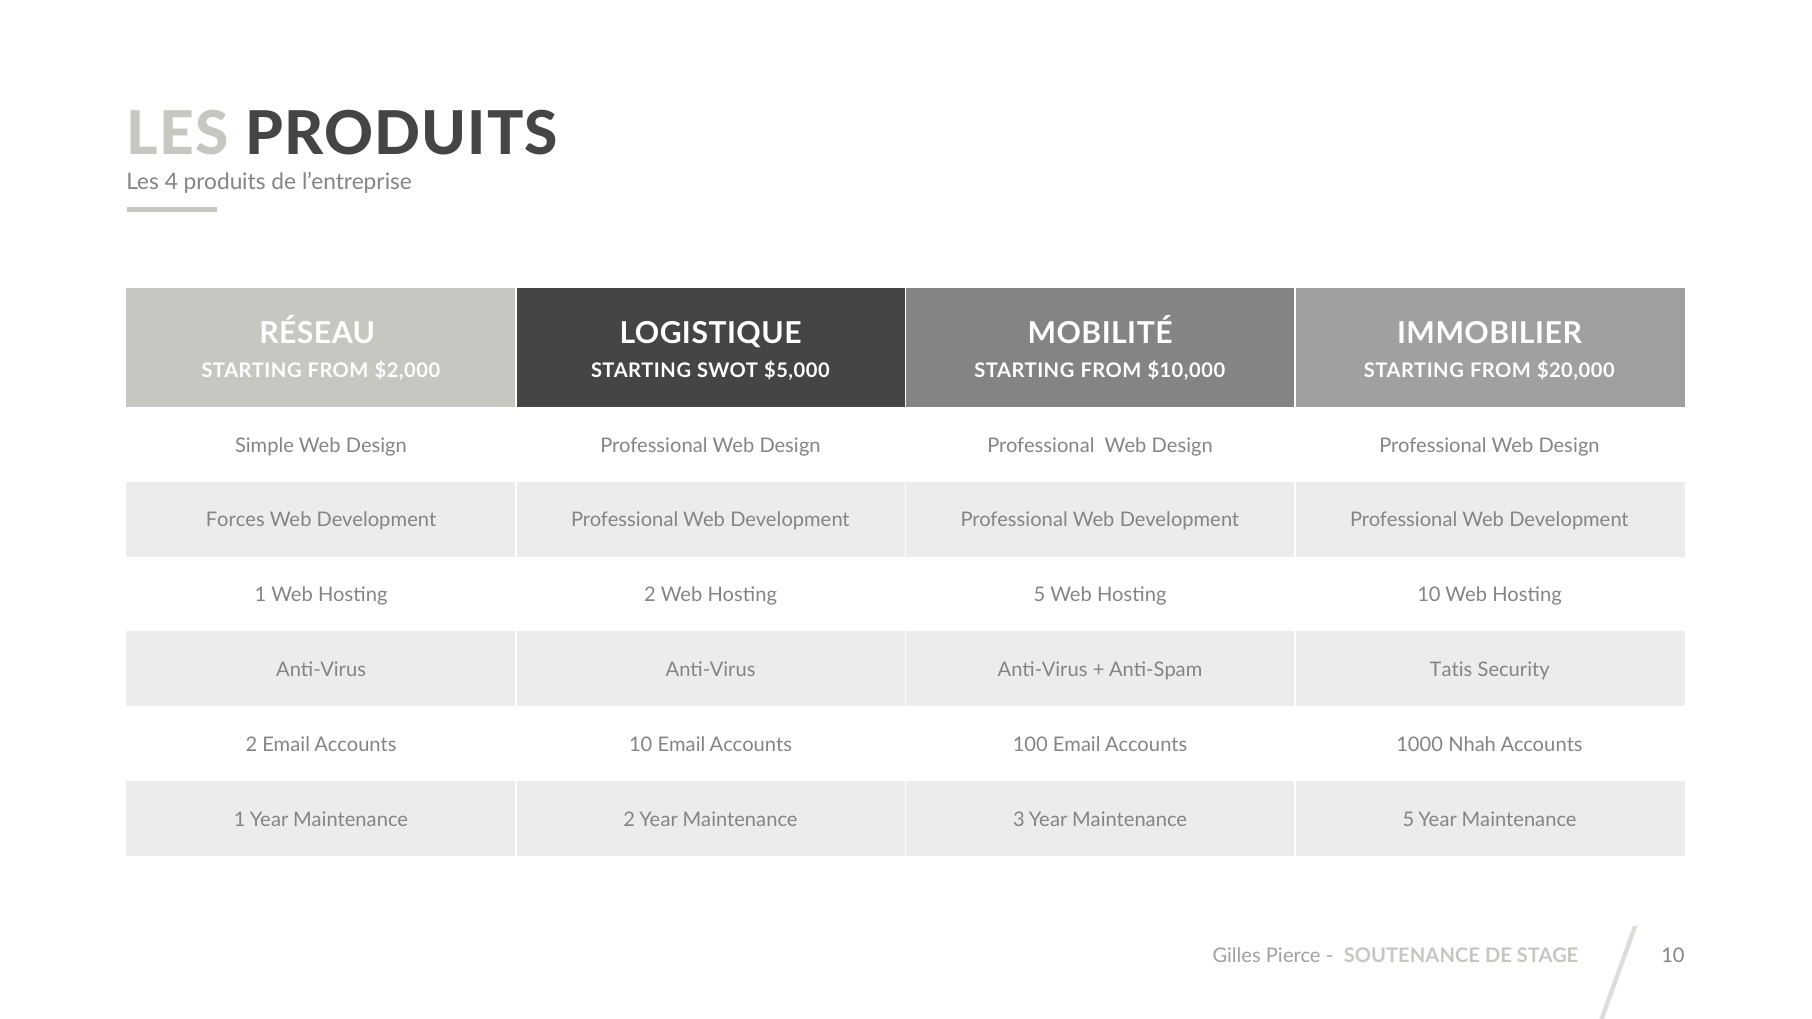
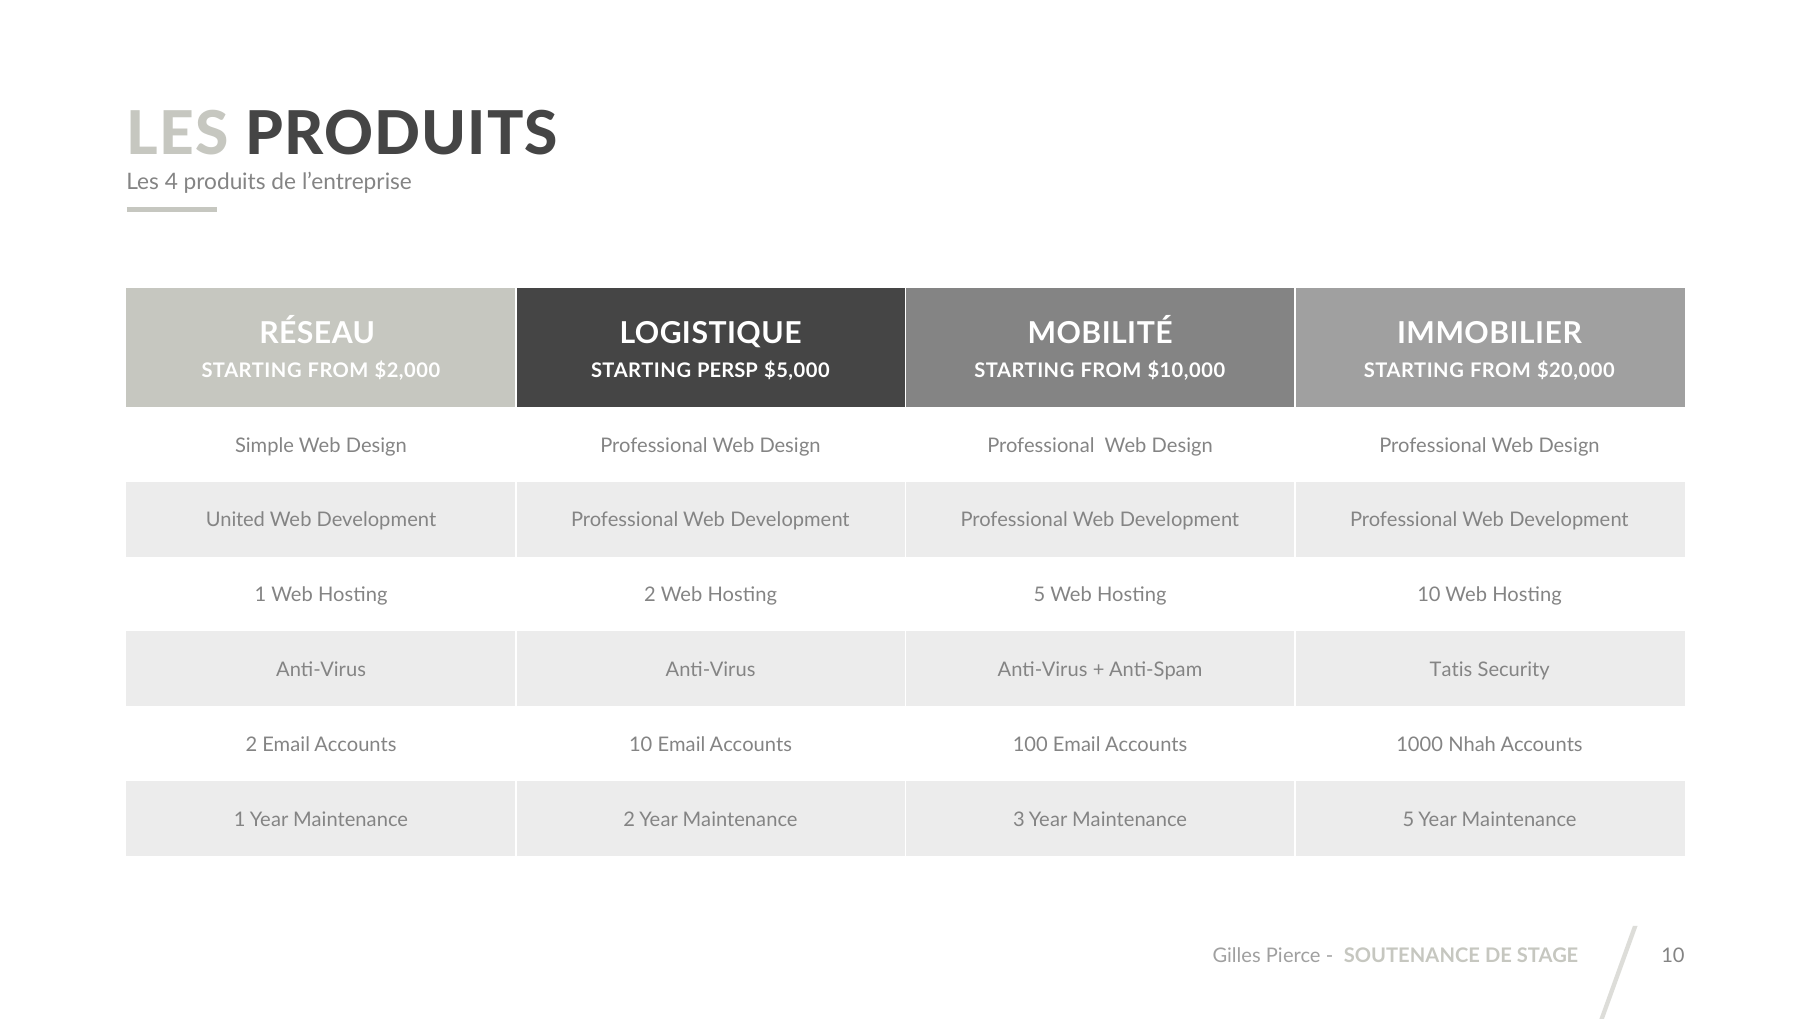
SWOT: SWOT -> PERSP (728, 371)
Forces: Forces -> United (235, 520)
